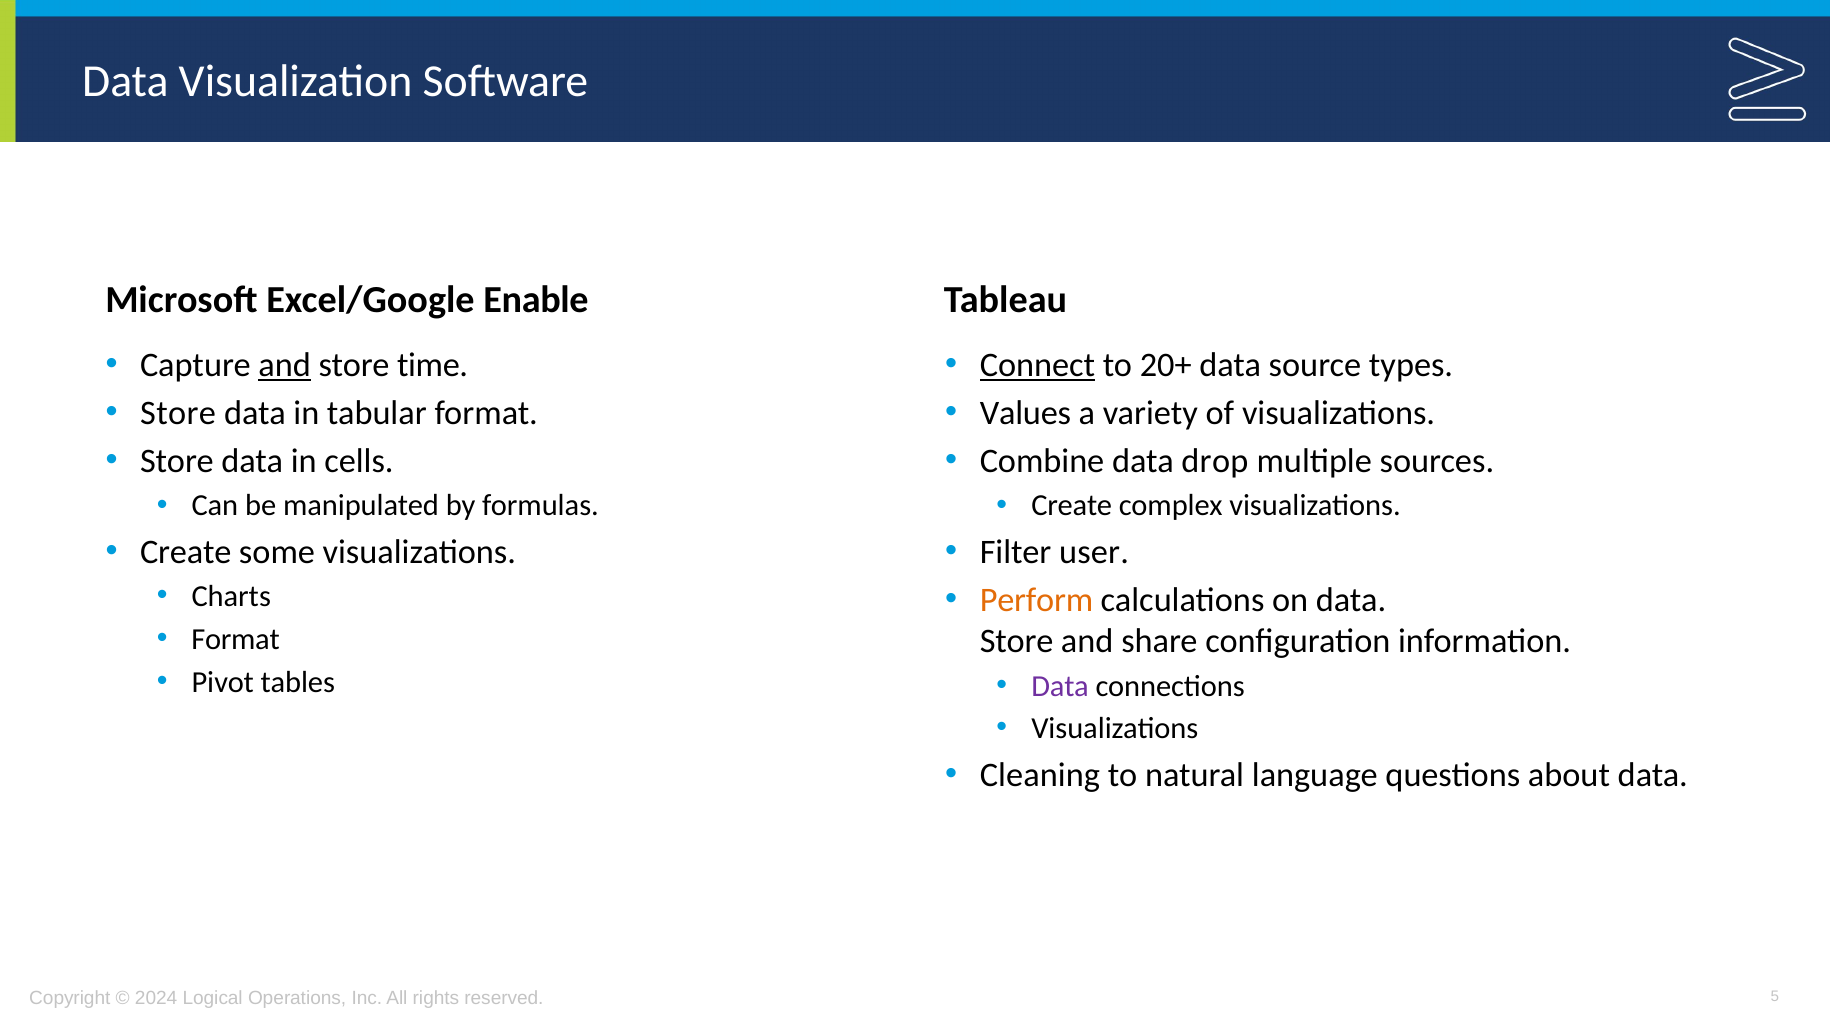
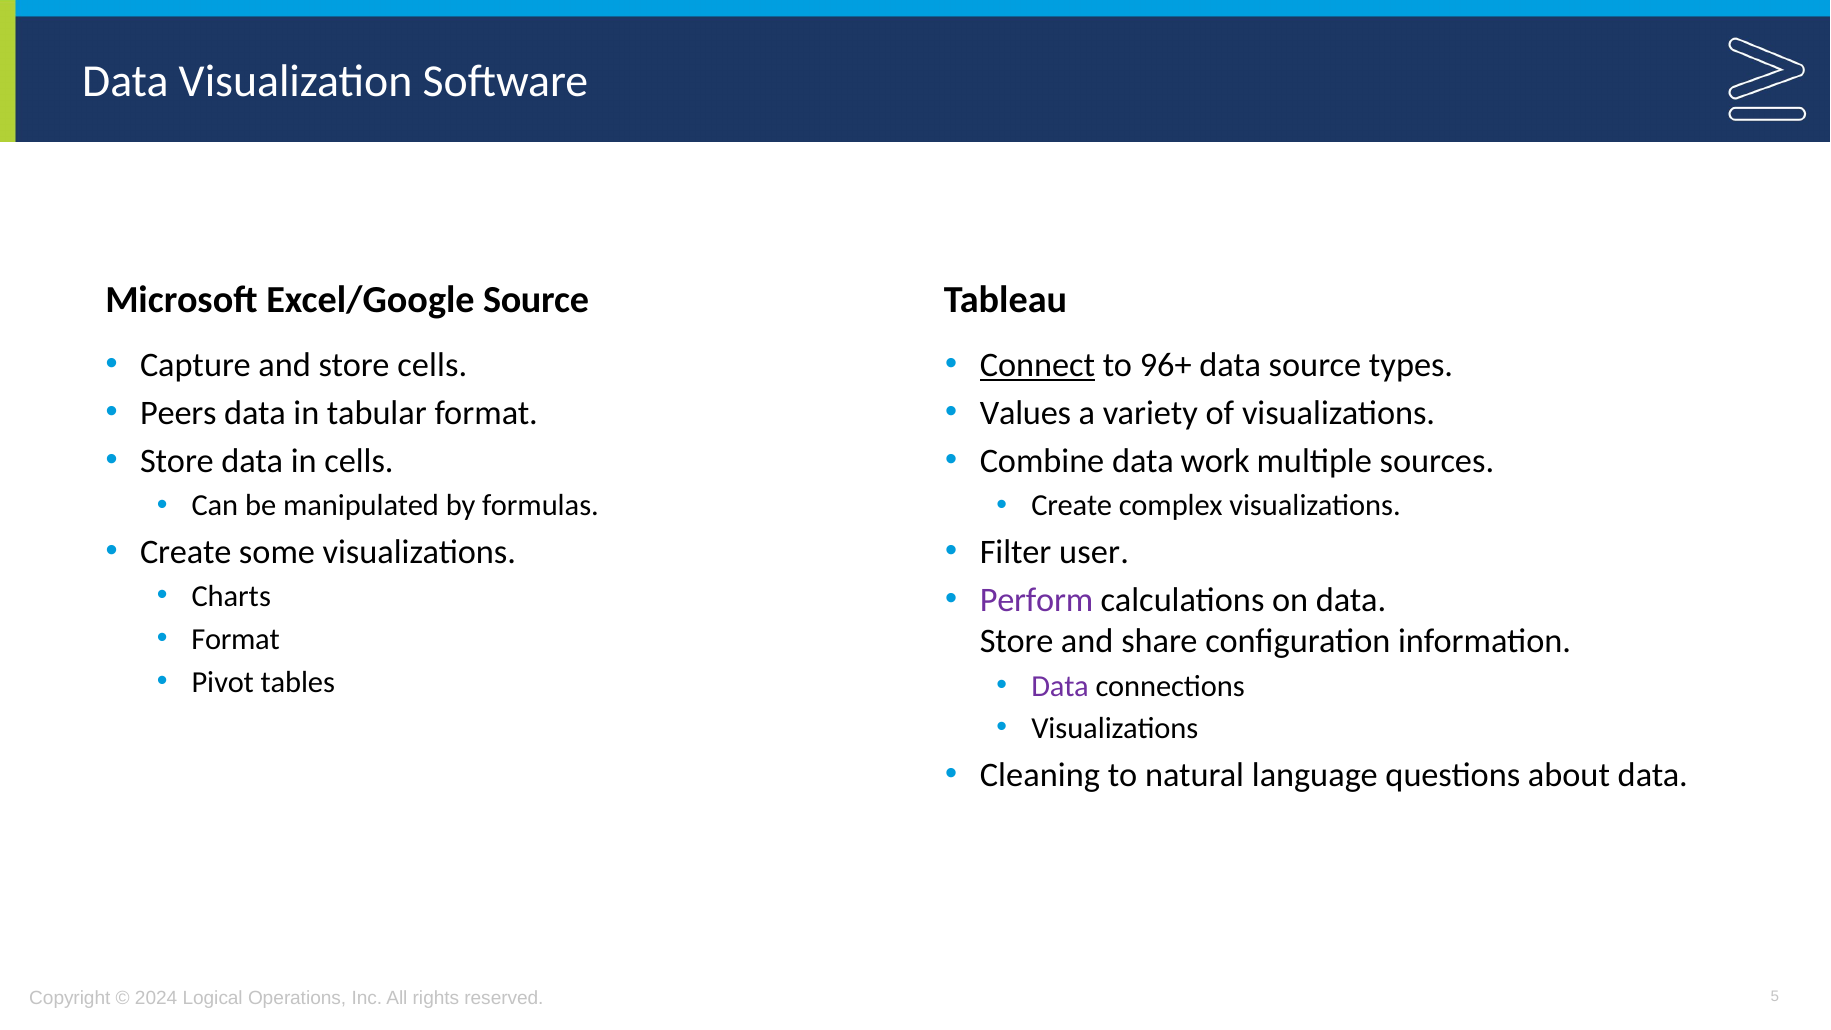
Excel/Google Enable: Enable -> Source (536, 299)
and underline: present -> none (285, 365)
store time: time -> cells (432, 365)
20+: 20+ -> 96+ (1166, 365)
Store: Store -> Peers (178, 413)
drop: drop -> work (1215, 461)
Perform colour: orange -> purple (1036, 600)
